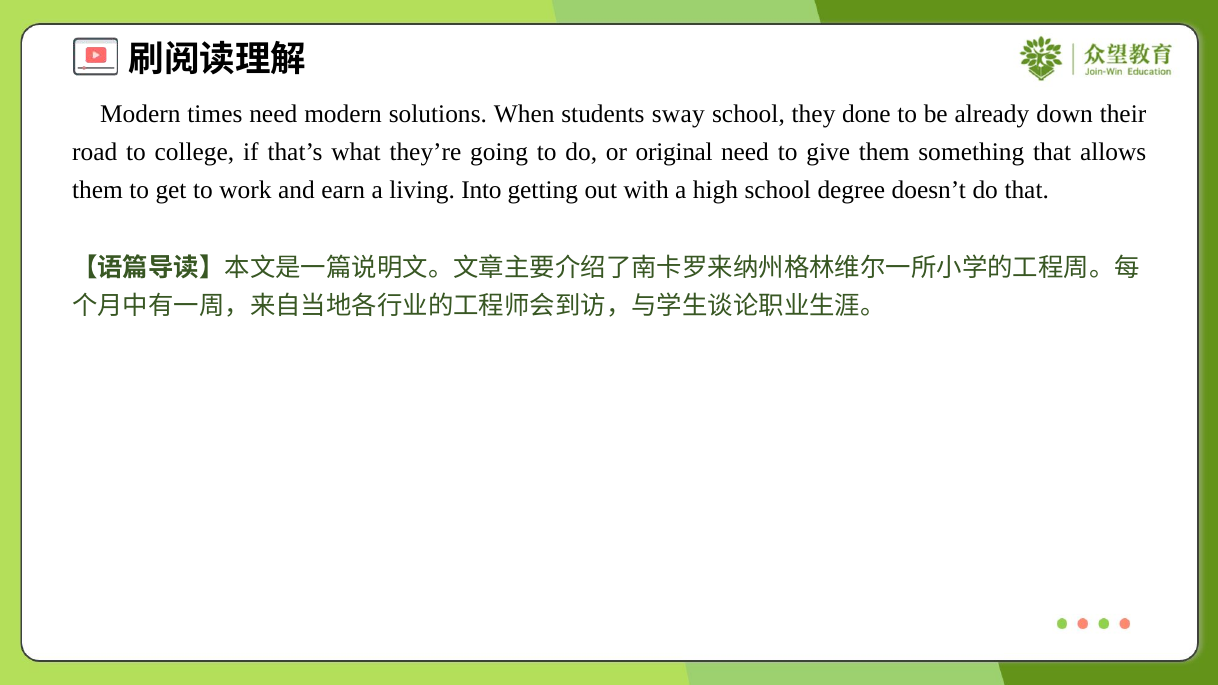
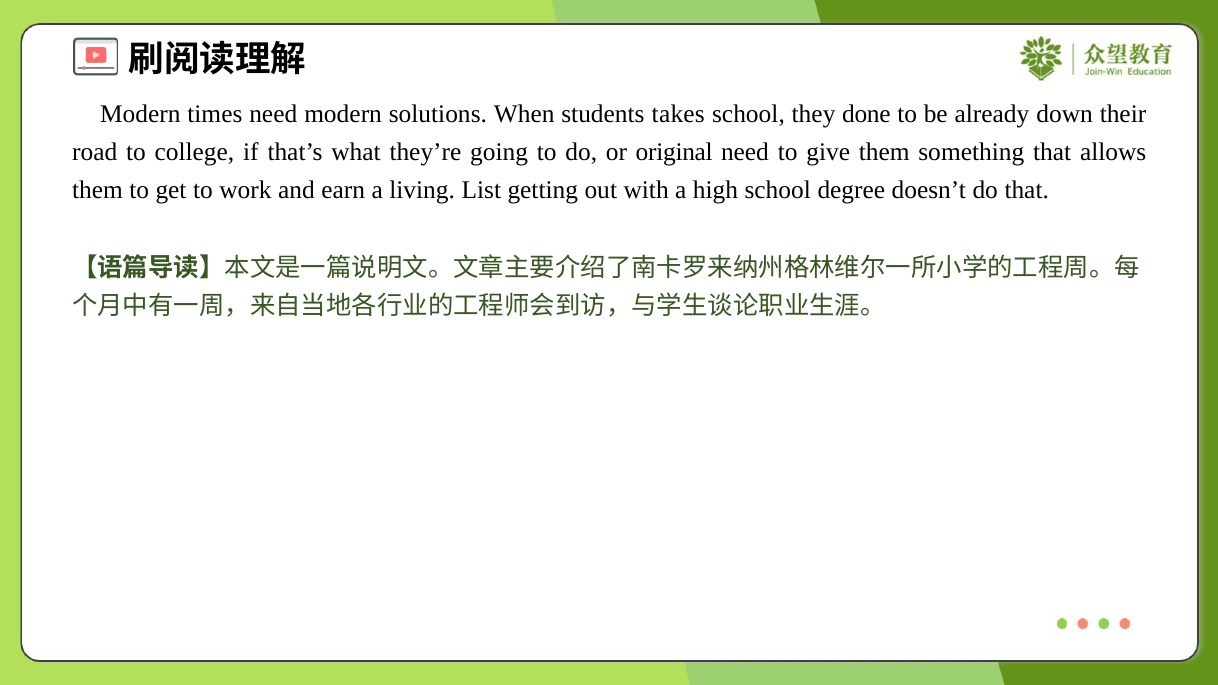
sway: sway -> takes (678, 115)
Into: Into -> List (481, 191)
